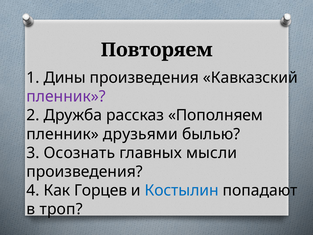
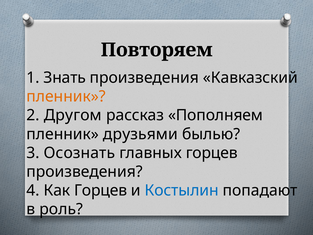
Дины: Дины -> Знать (65, 78)
пленник colour: purple -> orange (66, 96)
Дружба: Дружба -> Другом (73, 115)
главных мысли: мысли -> горцев (212, 153)
троп: троп -> роль (61, 209)
